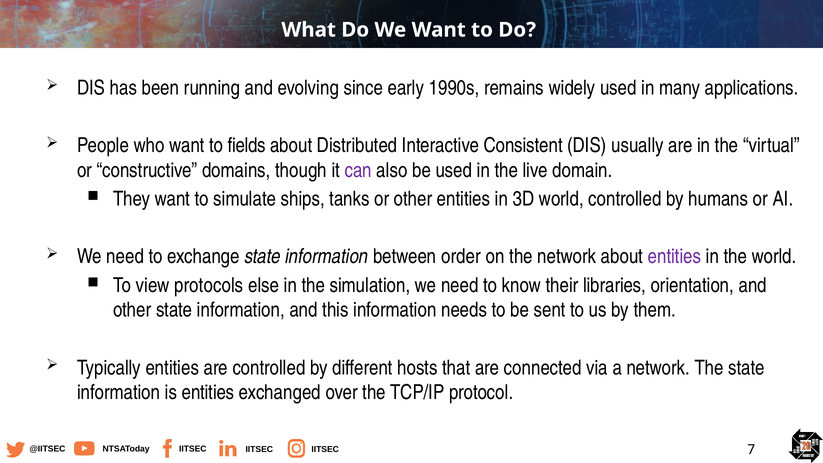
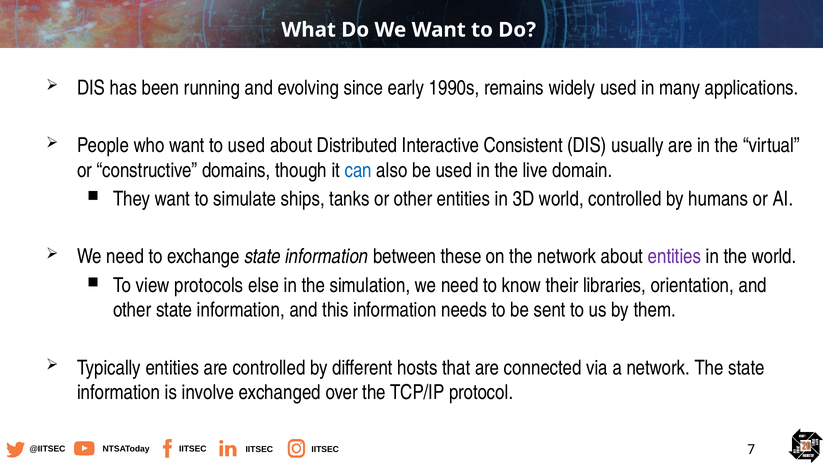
to fields: fields -> used (247, 146)
can colour: purple -> blue (358, 170)
order: order -> these (461, 257)
is entities: entities -> involve (208, 392)
